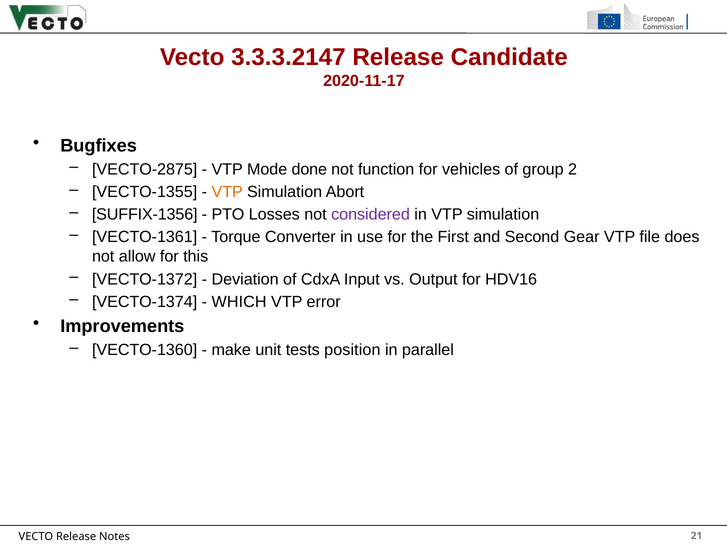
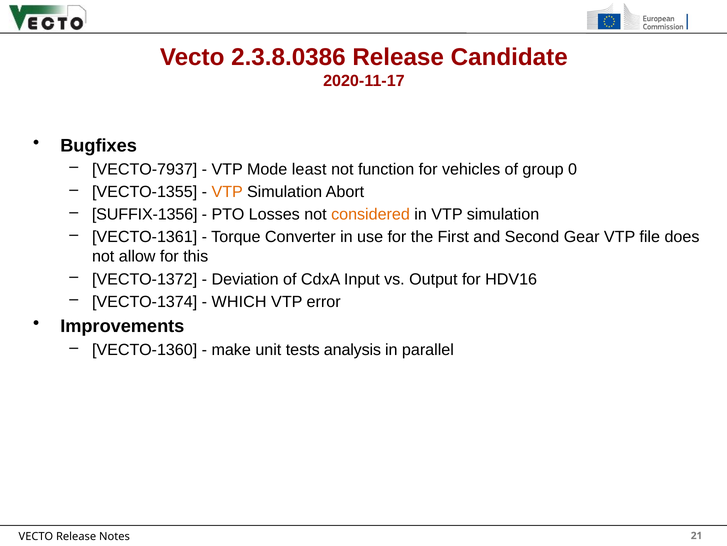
3.3.3.2147: 3.3.3.2147 -> 2.3.8.0386 (288, 57)
VECTO-2875: VECTO-2875 -> VECTO-7937 (145, 169)
done: done -> least (309, 169)
2: 2 -> 0 (573, 169)
considered colour: purple -> orange (370, 214)
position: position -> analysis (352, 349)
